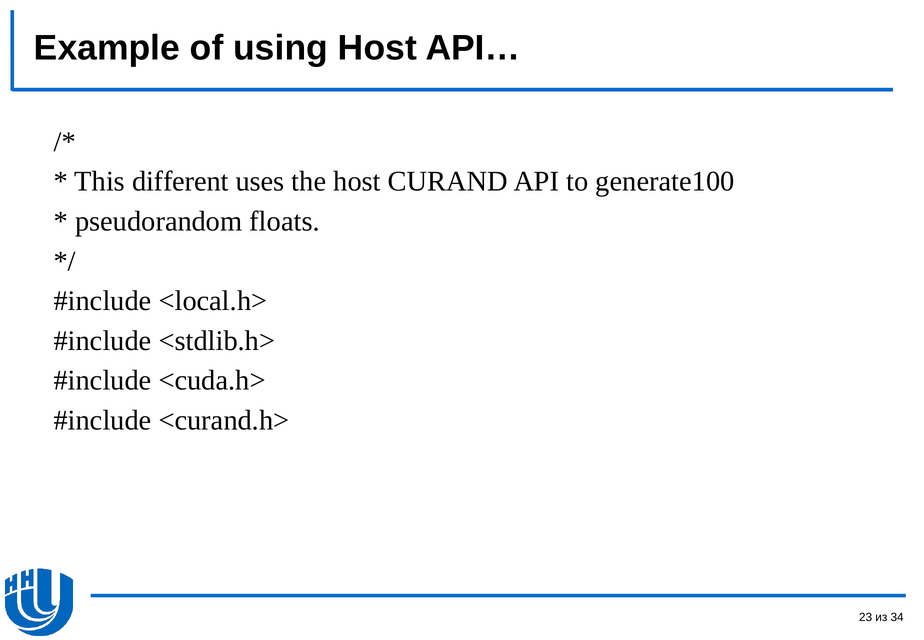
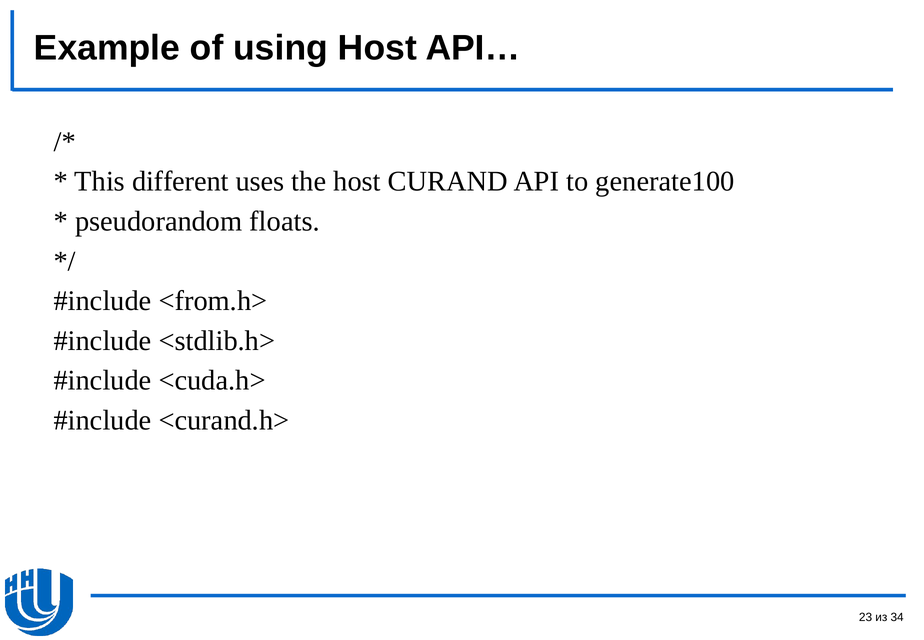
<local.h>: <local.h> -> <from.h> (213, 301)
